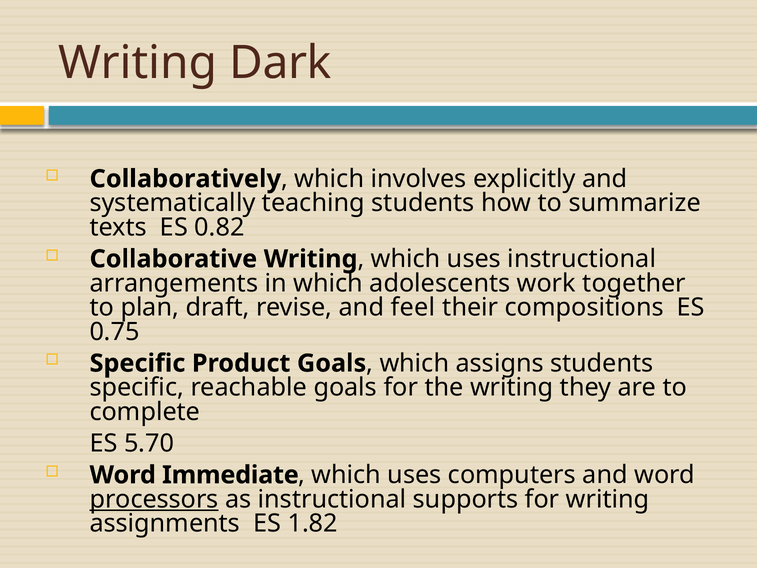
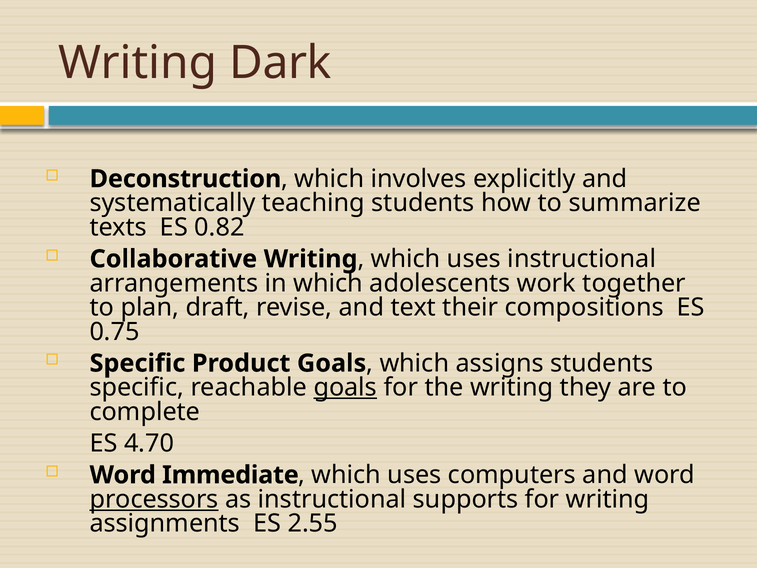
Collaboratively: Collaboratively -> Deconstruction (185, 179)
feel: feel -> text (413, 307)
goals underline: none -> present (345, 387)
5.70: 5.70 -> 4.70 (149, 443)
1.82: 1.82 -> 2.55 (313, 523)
